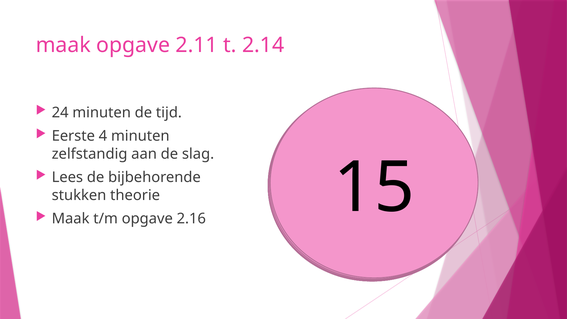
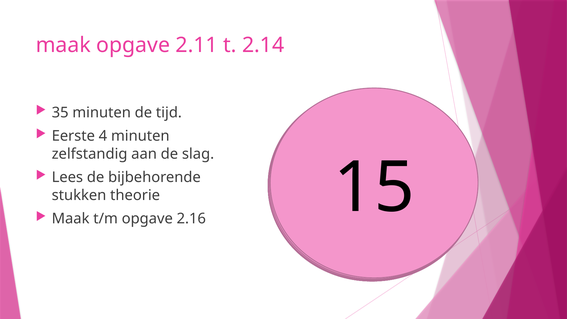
24: 24 -> 35 (60, 112)
